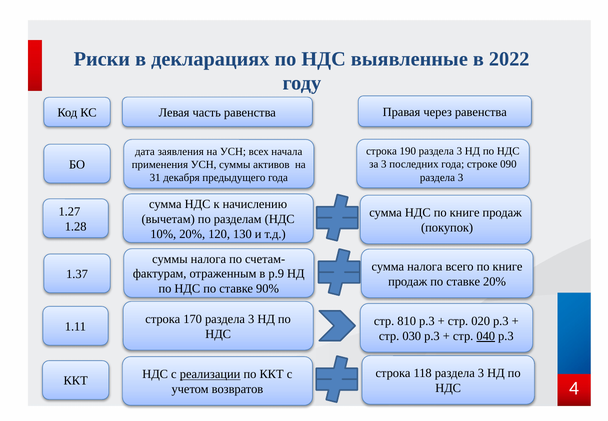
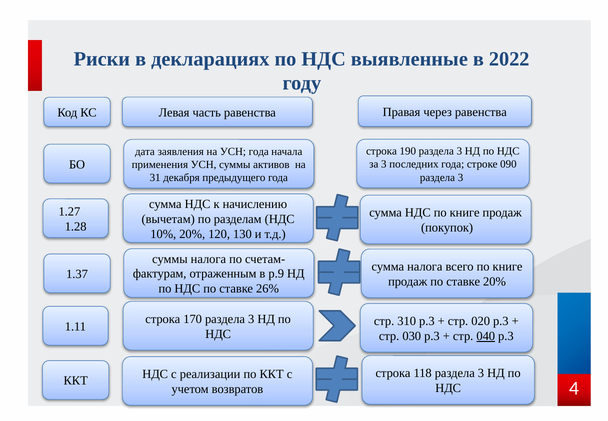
УСН всех: всех -> года (259, 151)
90%: 90% -> 26% (267, 289)
810: 810 -> 310 (407, 321)
реализации underline: present -> none (210, 374)
